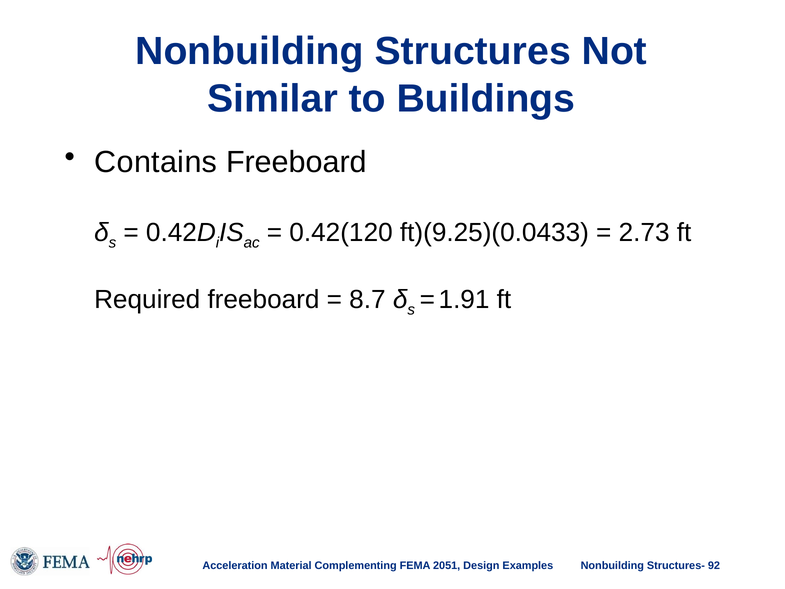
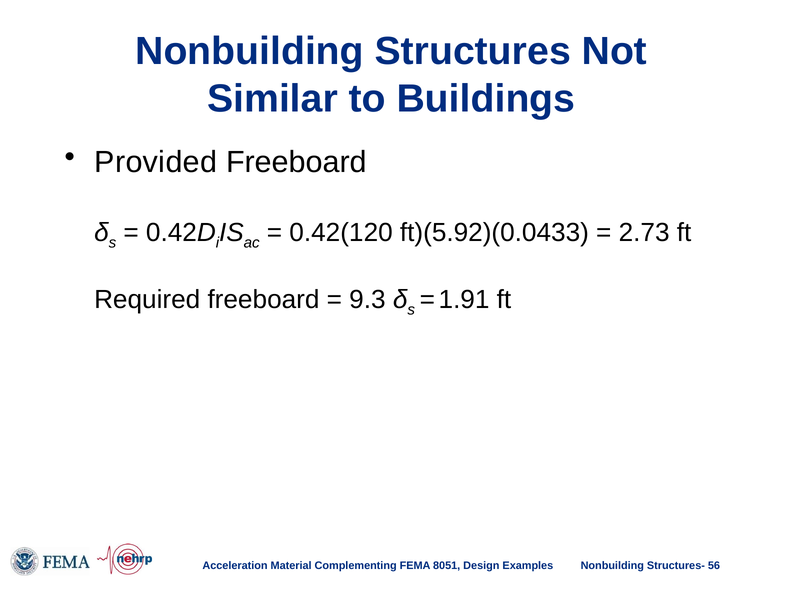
Contains: Contains -> Provided (156, 162)
ft)(9.25)(0.0433: ft)(9.25)(0.0433 -> ft)(5.92)(0.0433 (494, 233)
8.7: 8.7 -> 9.3 (367, 300)
2051: 2051 -> 8051 (447, 565)
92: 92 -> 56 (714, 565)
